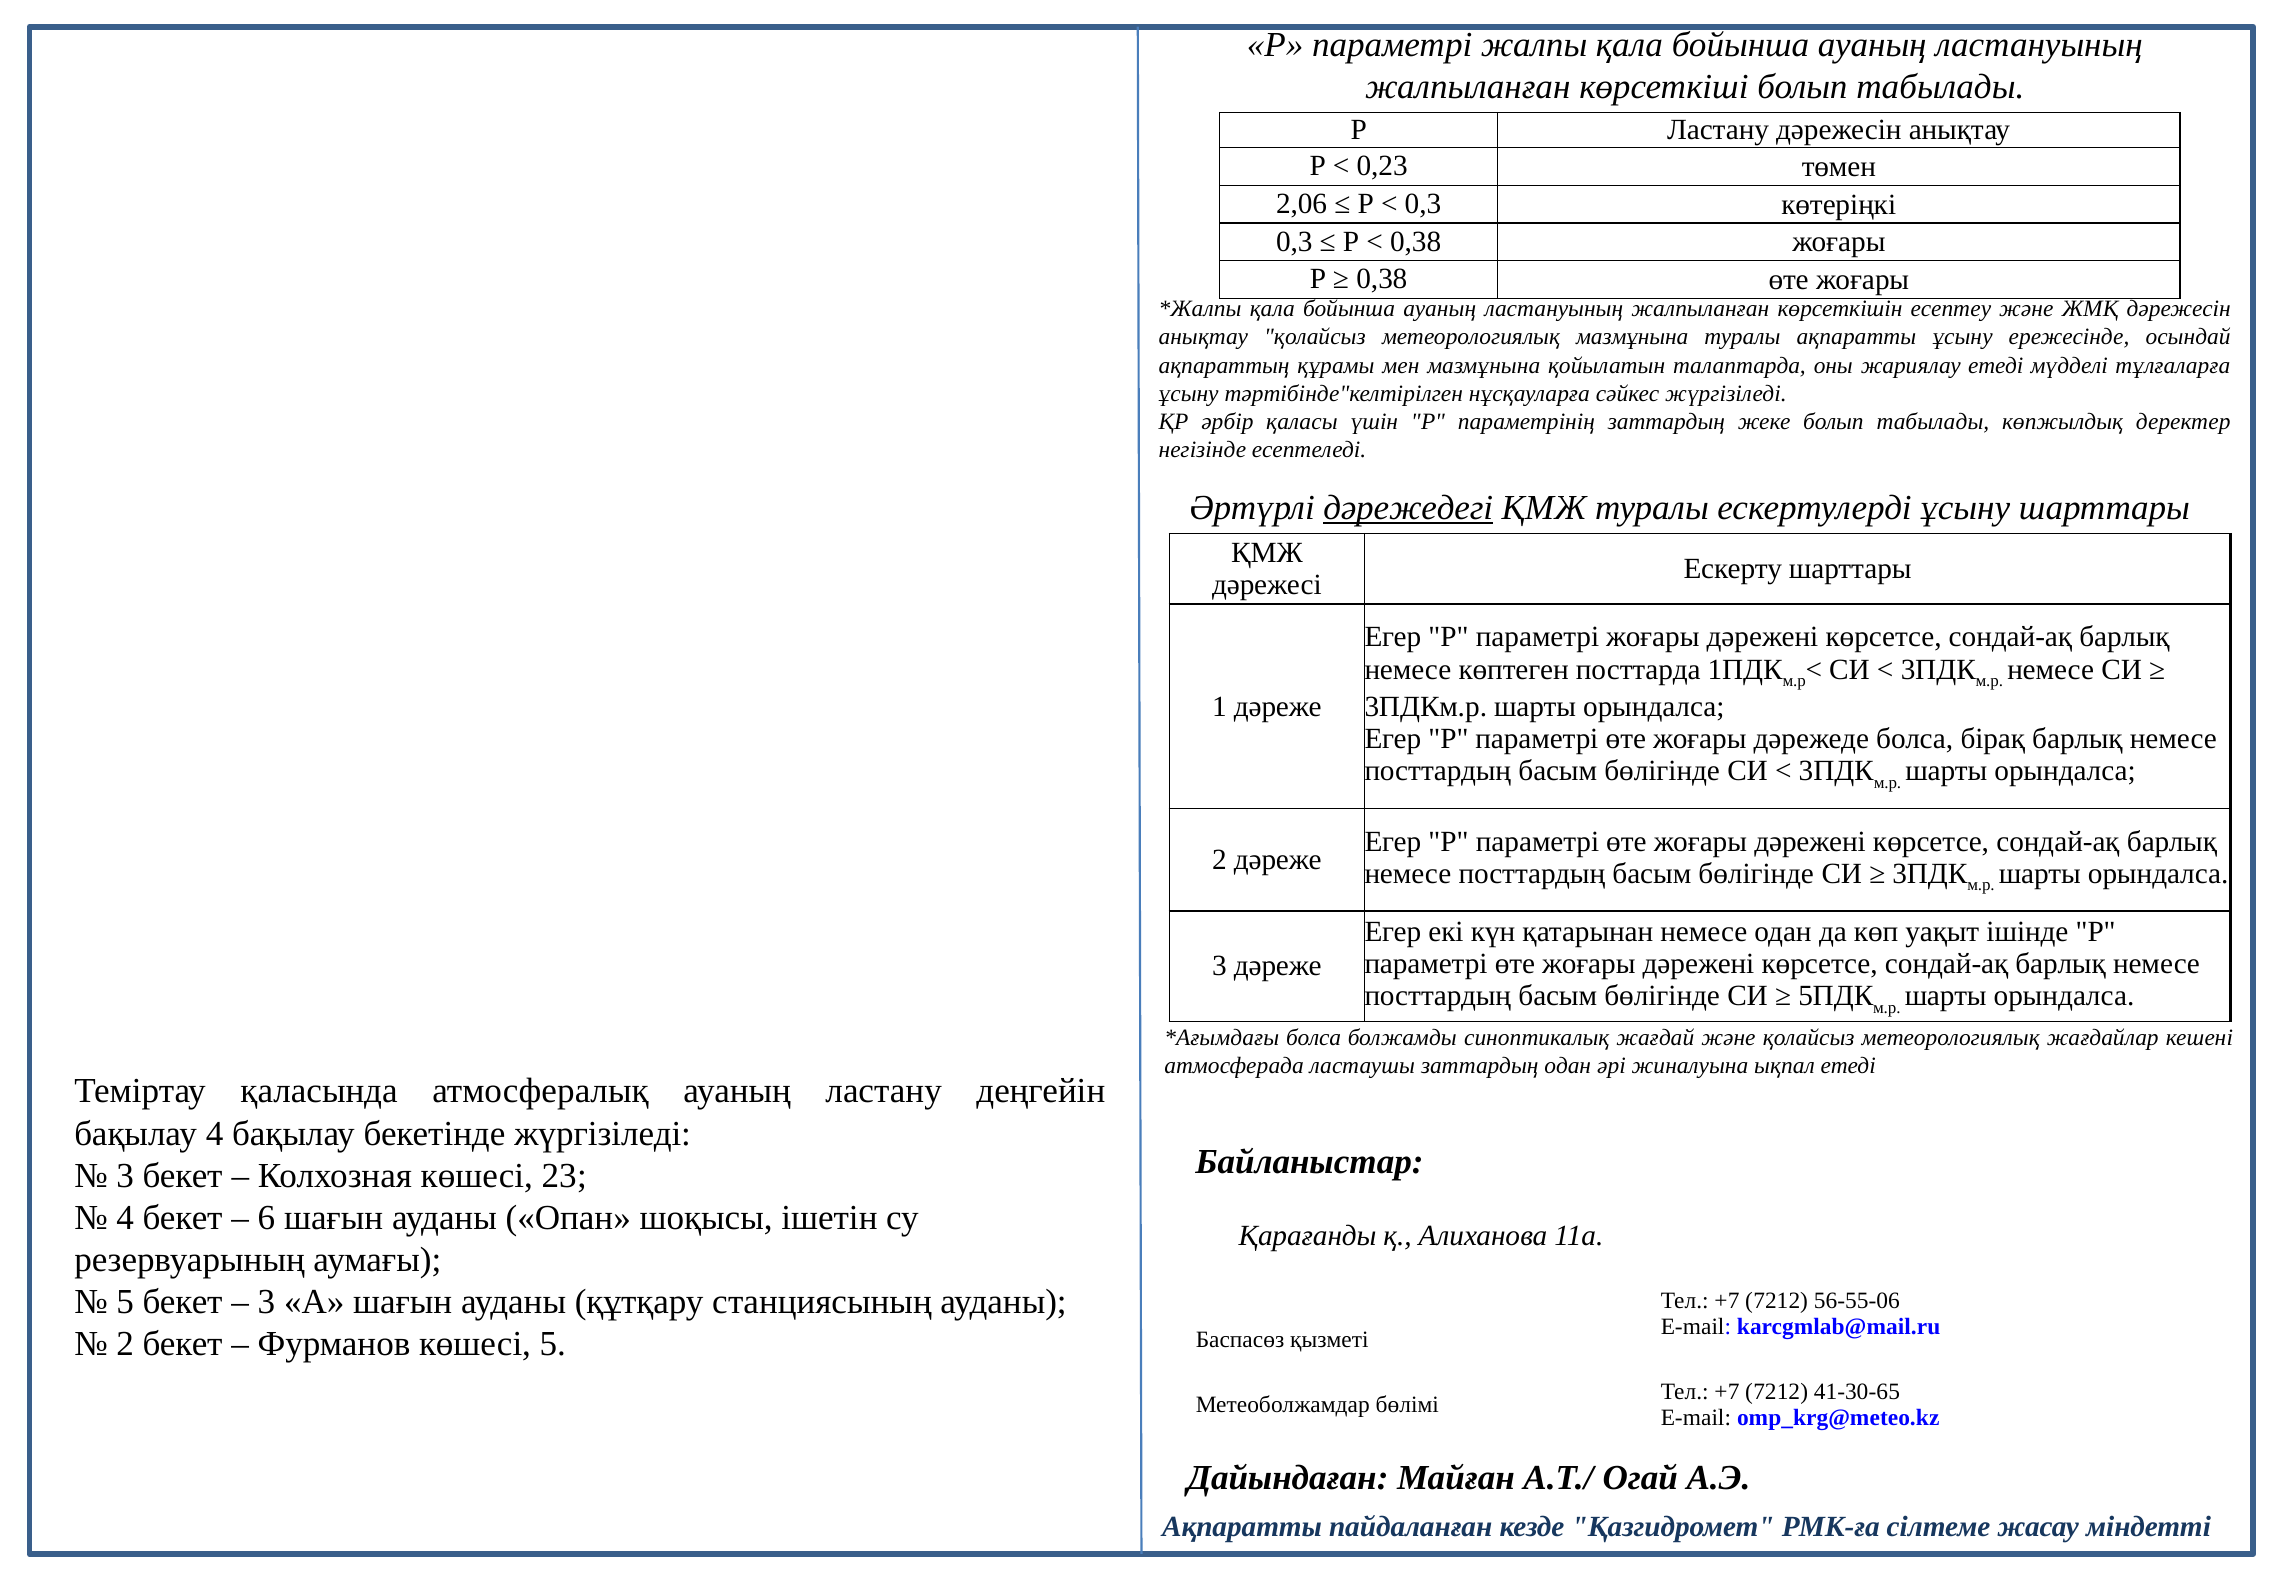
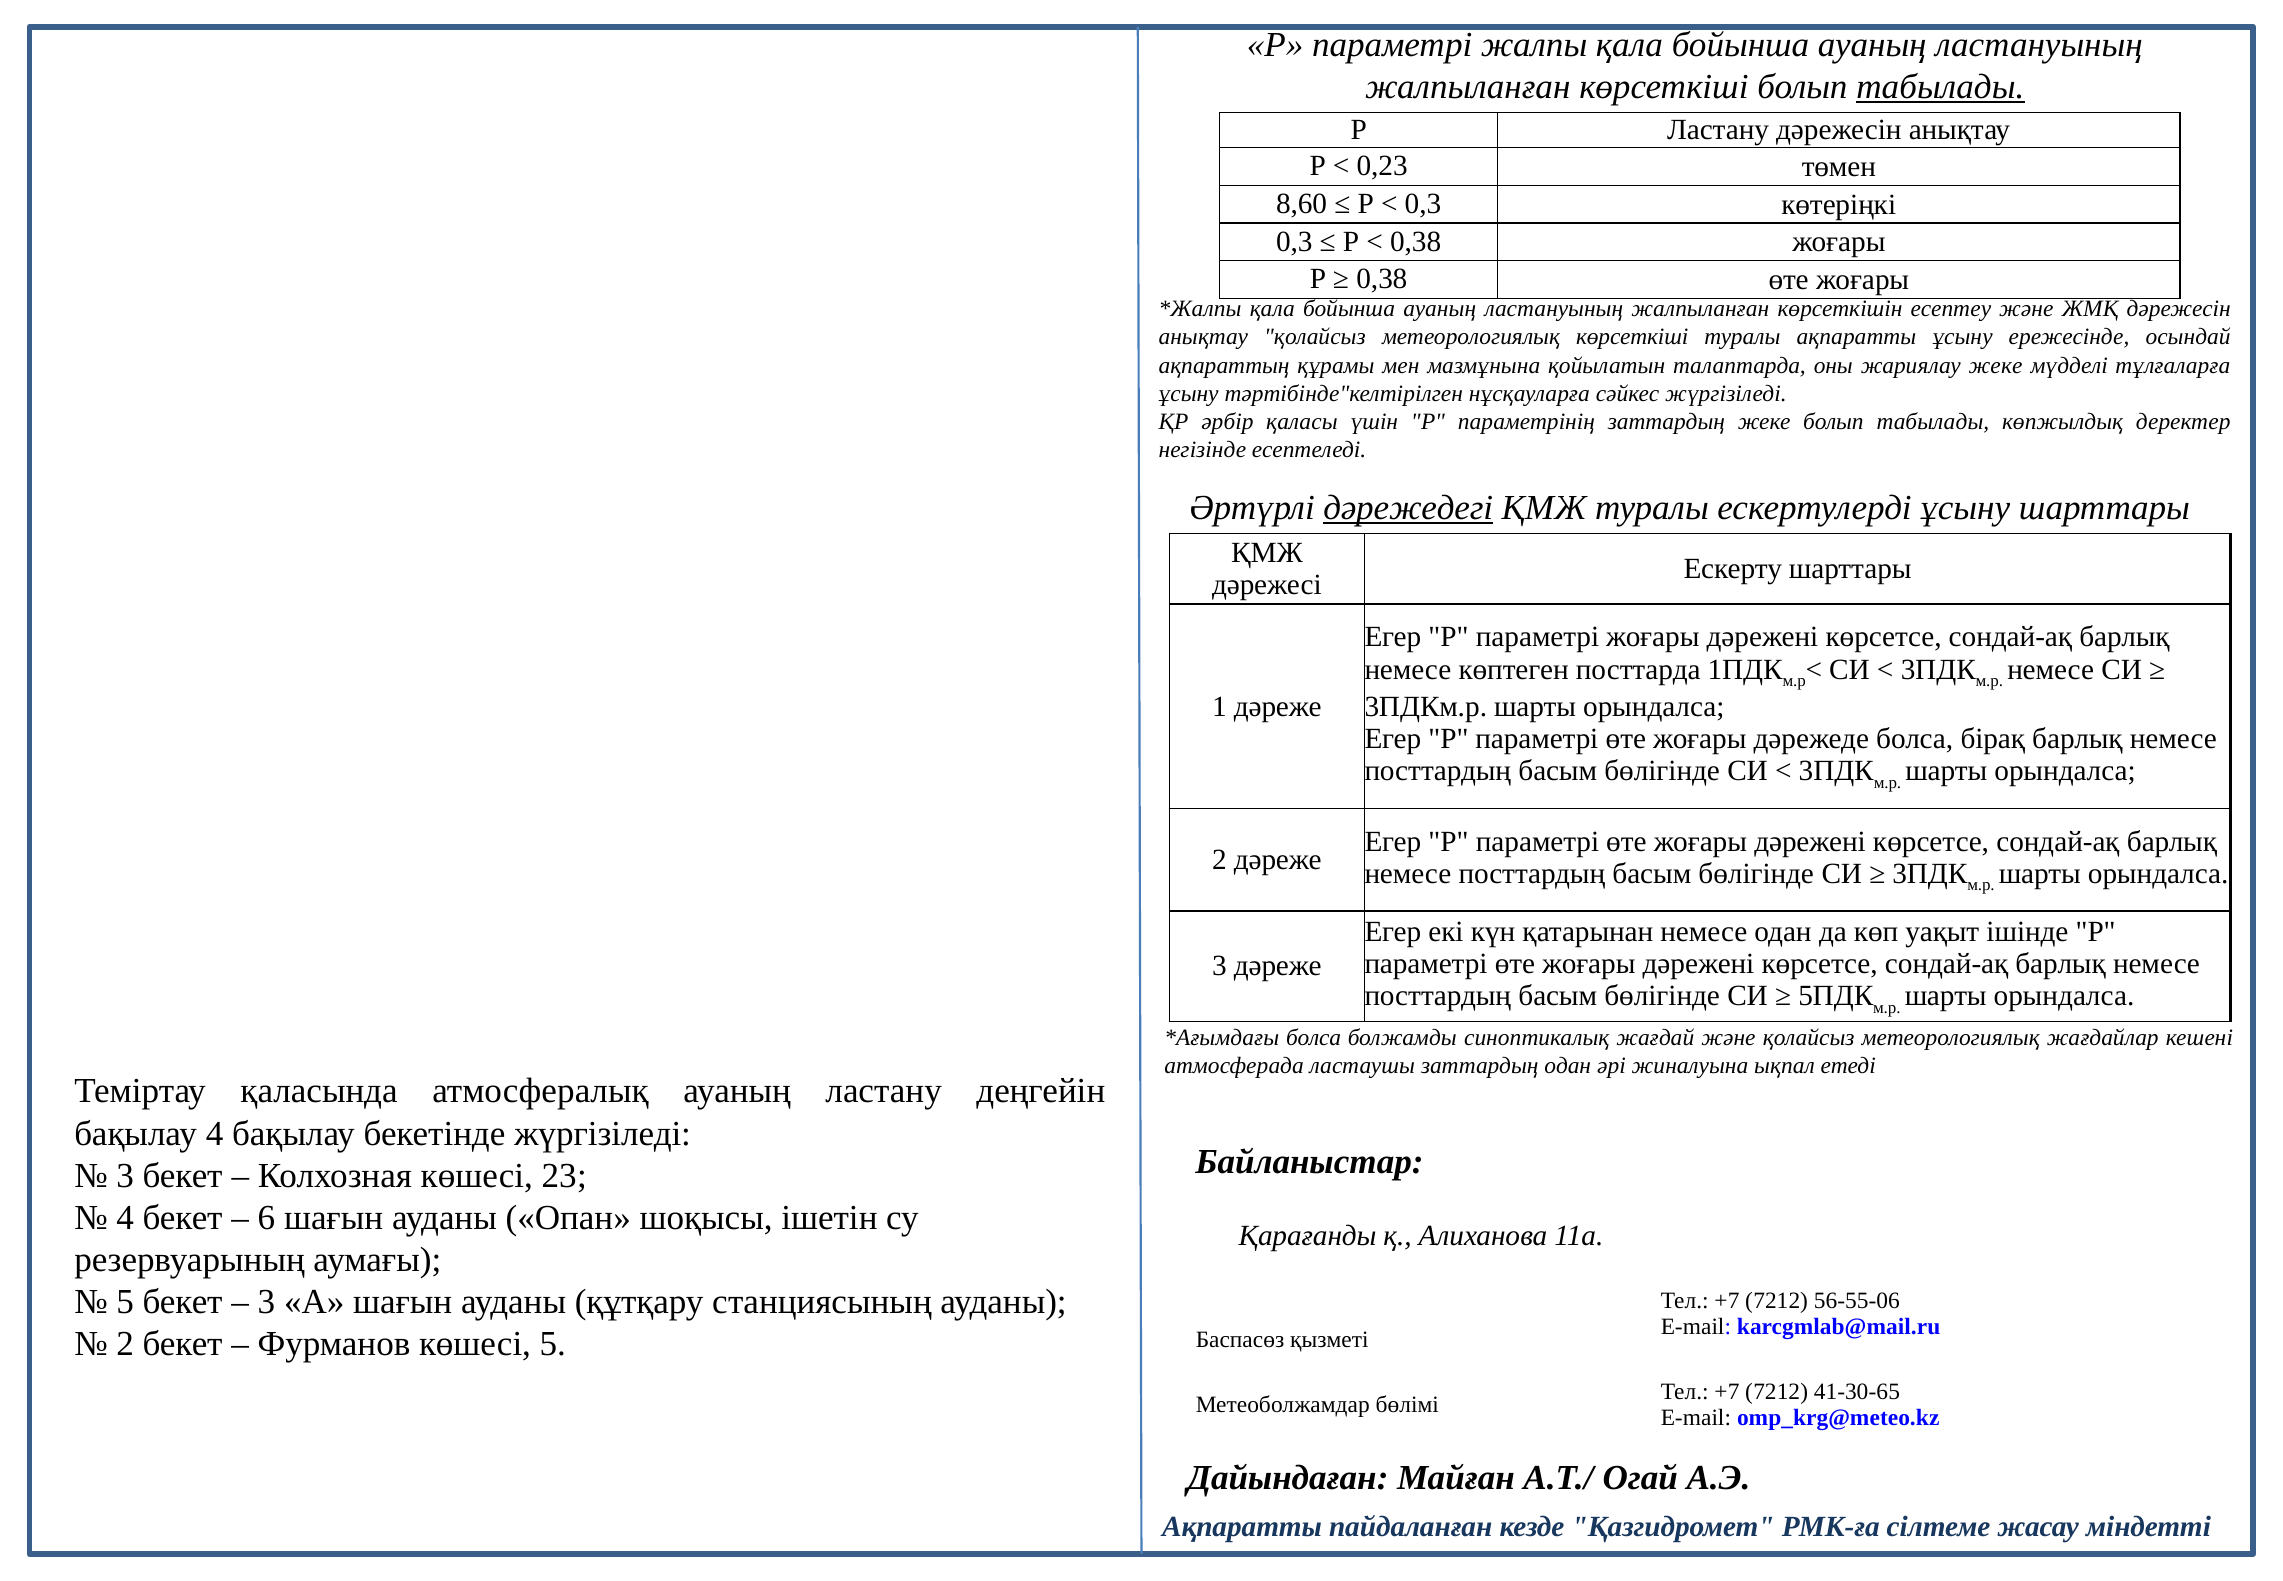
табылады underline: none -> present (1940, 87)
2,06: 2,06 -> 8,60 (1302, 204)
метеорологиялық мазмұнына: мазмұнына -> көрсеткіші (1632, 337)
жариялау етеді: етеді -> жеке (1996, 365)
